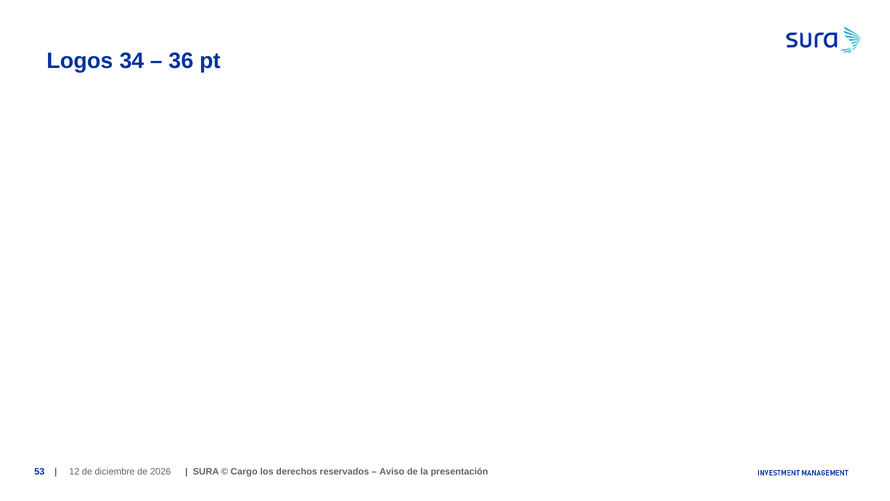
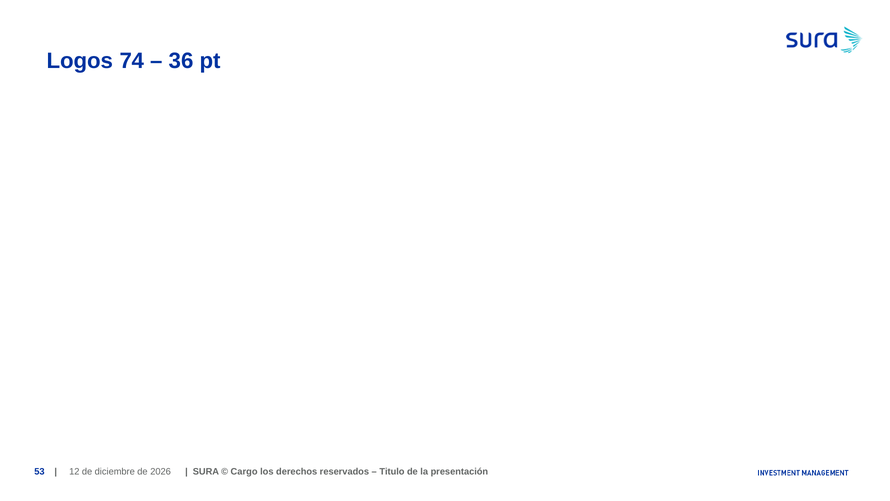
34: 34 -> 74 (132, 61)
Aviso: Aviso -> Titulo (392, 471)
